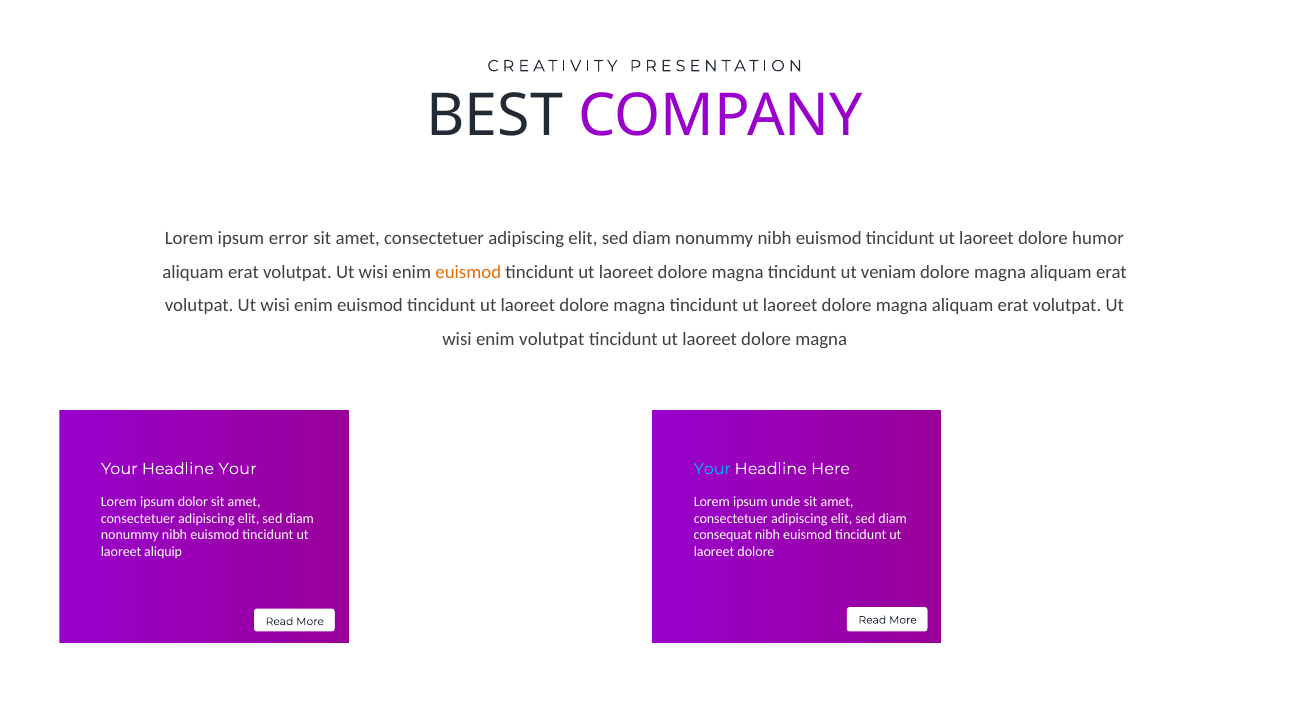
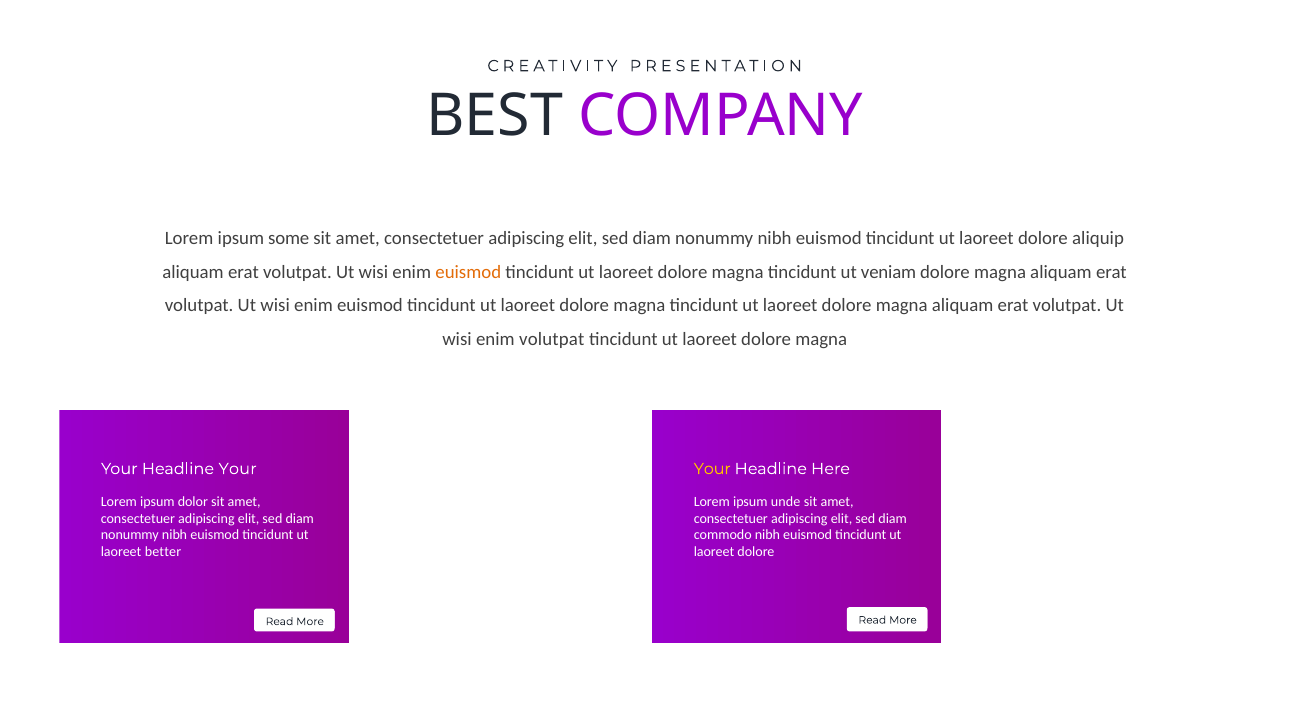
error: error -> some (289, 238)
humor: humor -> aliquip (1098, 238)
Your colour: light blue -> yellow (712, 469)
consequat: consequat -> commodo (723, 535)
aliquip: aliquip -> better (163, 552)
